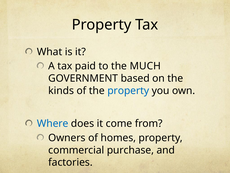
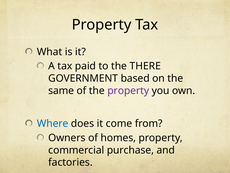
MUCH: MUCH -> THERE (145, 66)
kinds: kinds -> same (61, 90)
property colour: blue -> purple (128, 90)
